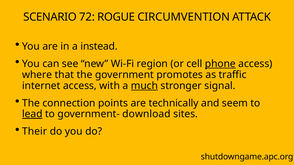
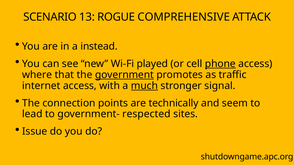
72: 72 -> 13 (87, 17)
CIRCUMVENTION: CIRCUMVENTION -> COMPREHENSIVE (184, 17)
region: region -> played (152, 64)
government underline: none -> present (124, 75)
lead underline: present -> none (32, 114)
download: download -> respected (146, 114)
Their: Their -> Issue (35, 132)
